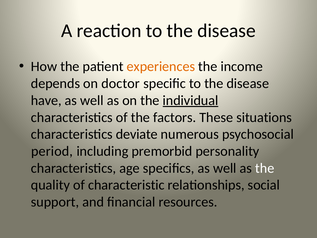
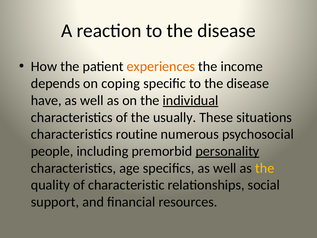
doctor: doctor -> coping (121, 83)
factors: factors -> usually (175, 117)
deviate: deviate -> routine (137, 134)
period: period -> people (52, 151)
personality underline: none -> present (227, 151)
the colour: white -> yellow (265, 168)
